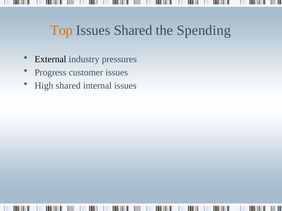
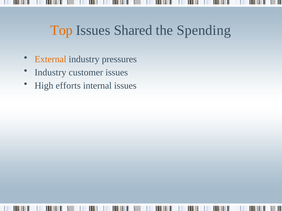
External colour: black -> orange (50, 59)
Progress: Progress -> Industry (50, 73)
High shared: shared -> efforts (68, 86)
